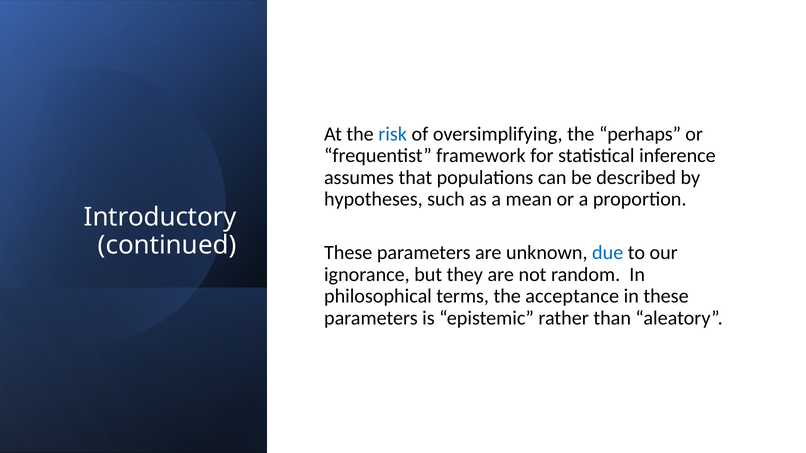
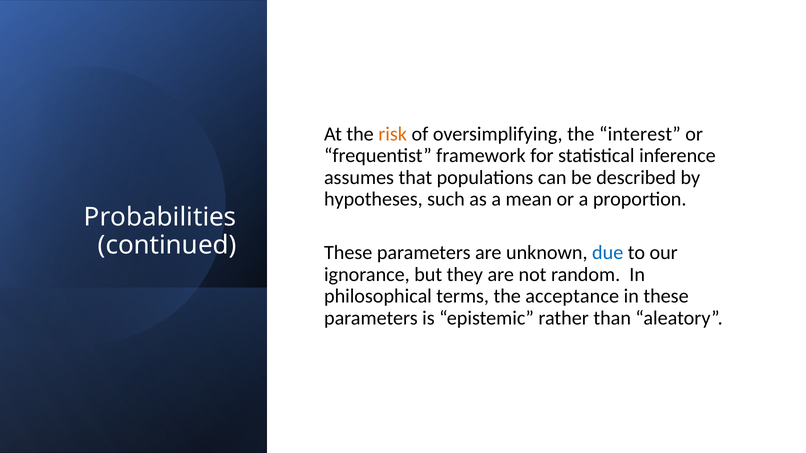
risk colour: blue -> orange (393, 134)
perhaps: perhaps -> interest (640, 134)
Introductory: Introductory -> Probabilities (160, 217)
